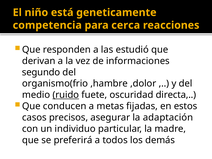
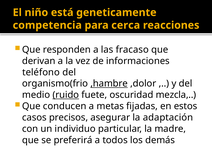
estudió: estudió -> fracaso (132, 50)
segundo: segundo -> teléfono (41, 72)
,hambre underline: none -> present (109, 84)
directa: directa -> mezcla (176, 95)
